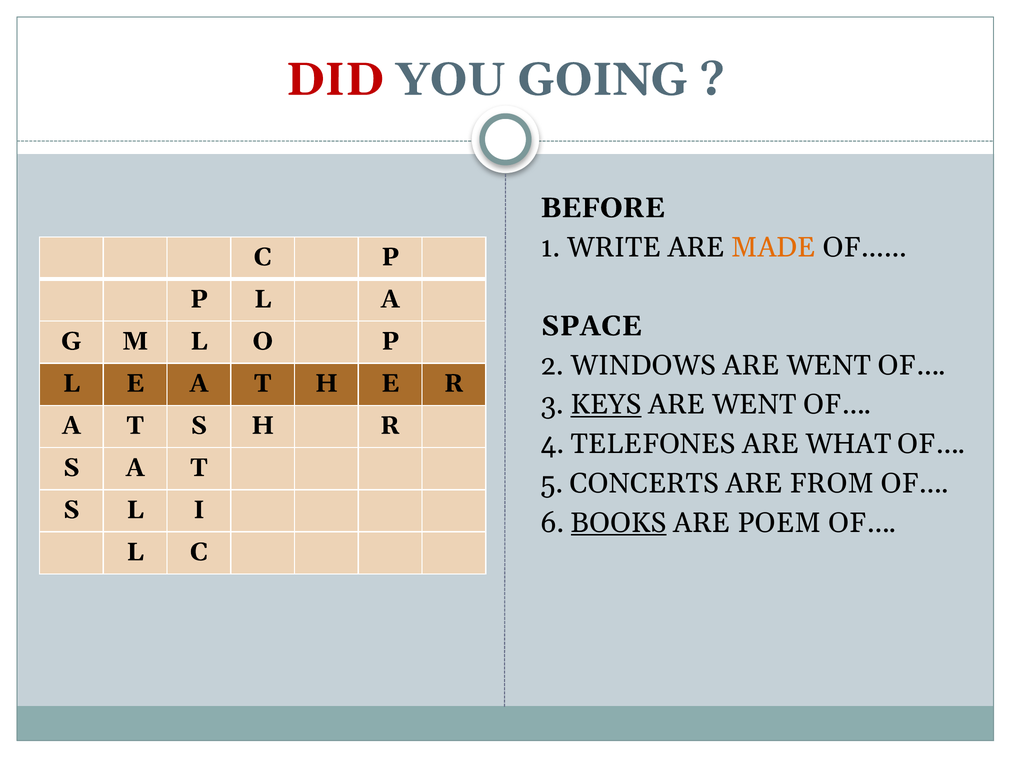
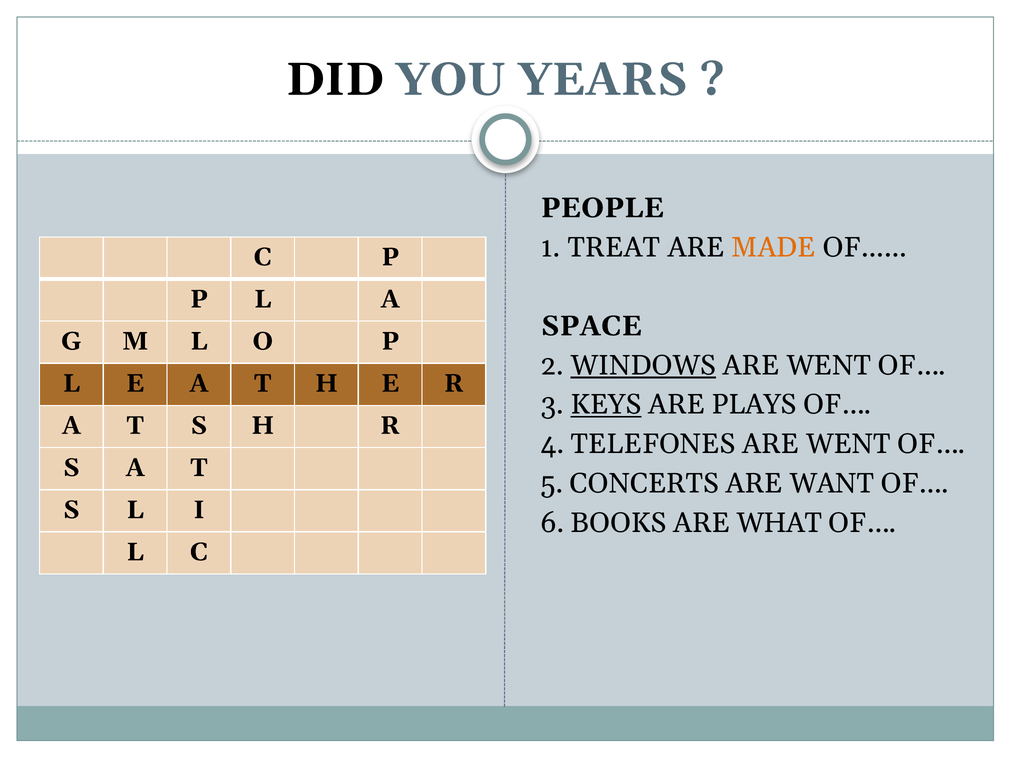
DID colour: red -> black (335, 80)
GOING: GOING -> YEARS (603, 80)
BEFORE: BEFORE -> PEOPLE (602, 208)
WRITE: WRITE -> TREAT (614, 247)
WINDOWS underline: none -> present (643, 365)
WENT: WENT -> PLAYS (754, 405)
TELEFONES ARE WHAT: WHAT -> WENT (848, 444)
FROM: FROM -> WANT (832, 484)
BOOKS underline: present -> none (619, 523)
POEM: POEM -> WHAT (779, 523)
